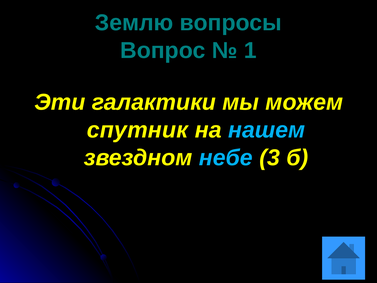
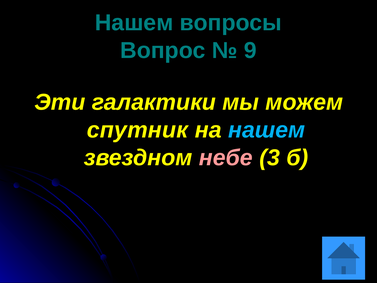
Землю: Землю -> Нашем (134, 23)
1: 1 -> 9 (250, 50)
небе colour: light blue -> pink (226, 158)
